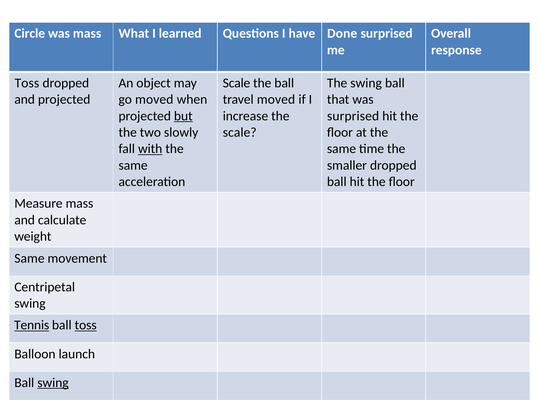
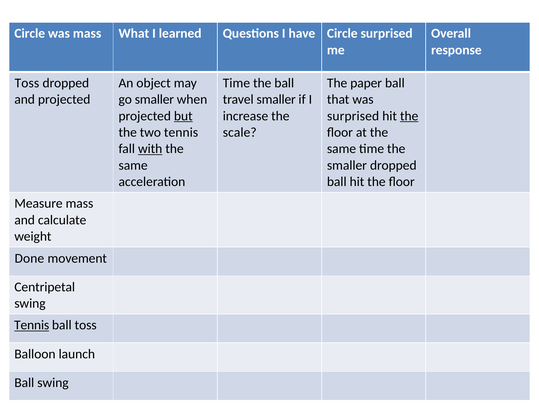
have Done: Done -> Circle (342, 34)
Scale: Scale -> Time (236, 83)
The swing: swing -> paper (366, 83)
go moved: moved -> smaller (154, 100)
travel moved: moved -> smaller (276, 100)
the underline: none -> present (409, 116)
two slowly: slowly -> tennis (181, 132)
Same: Same -> Done (29, 258)
toss underline: present -> none (86, 325)
swing underline: present -> none (53, 383)
